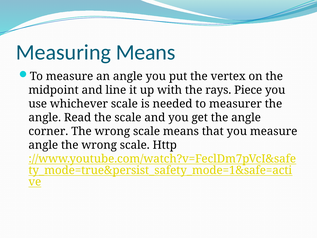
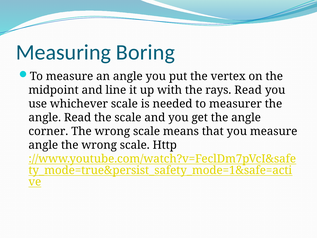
Measuring Means: Means -> Boring (145, 52)
rays Piece: Piece -> Read (248, 90)
